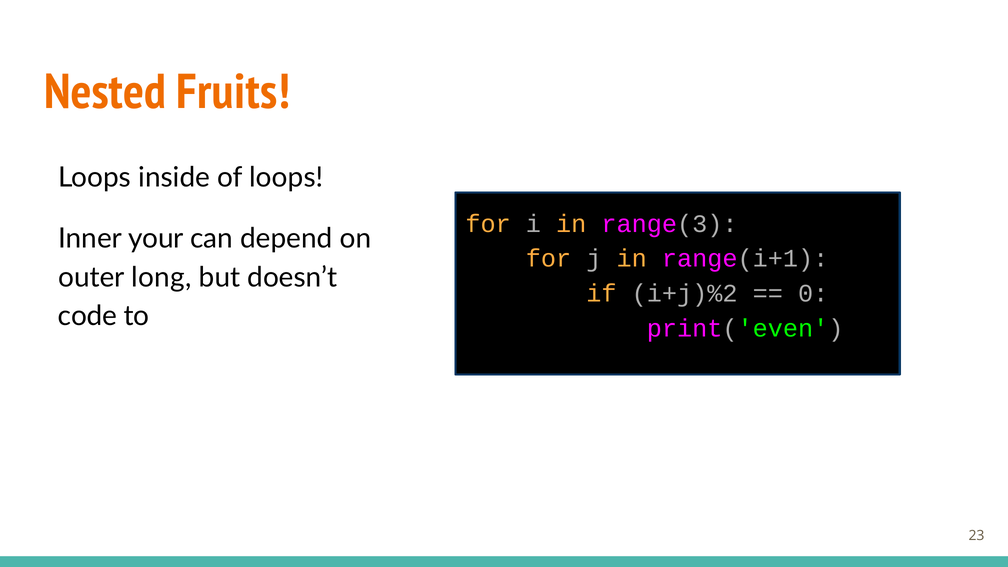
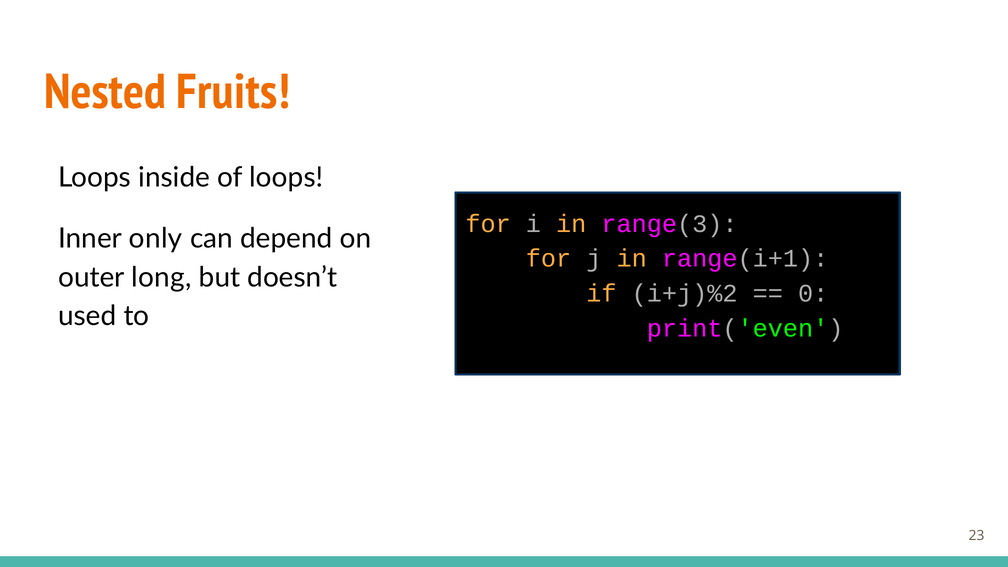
your: your -> only (156, 239)
code: code -> used (87, 316)
